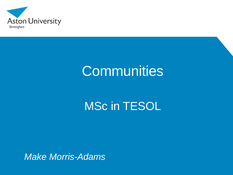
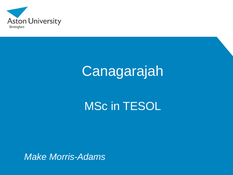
Communities: Communities -> Canagarajah (123, 71)
